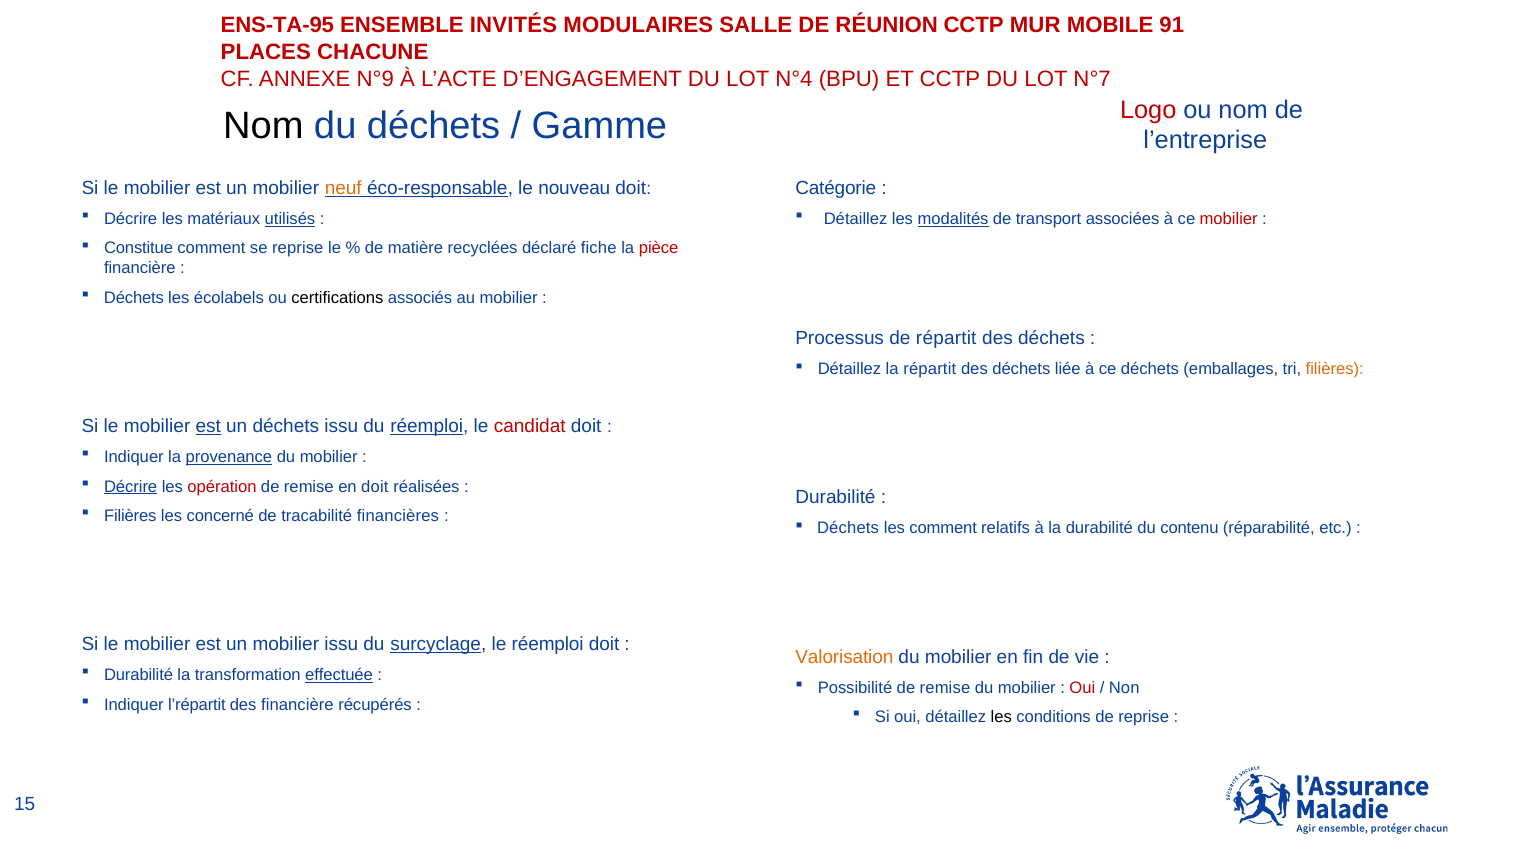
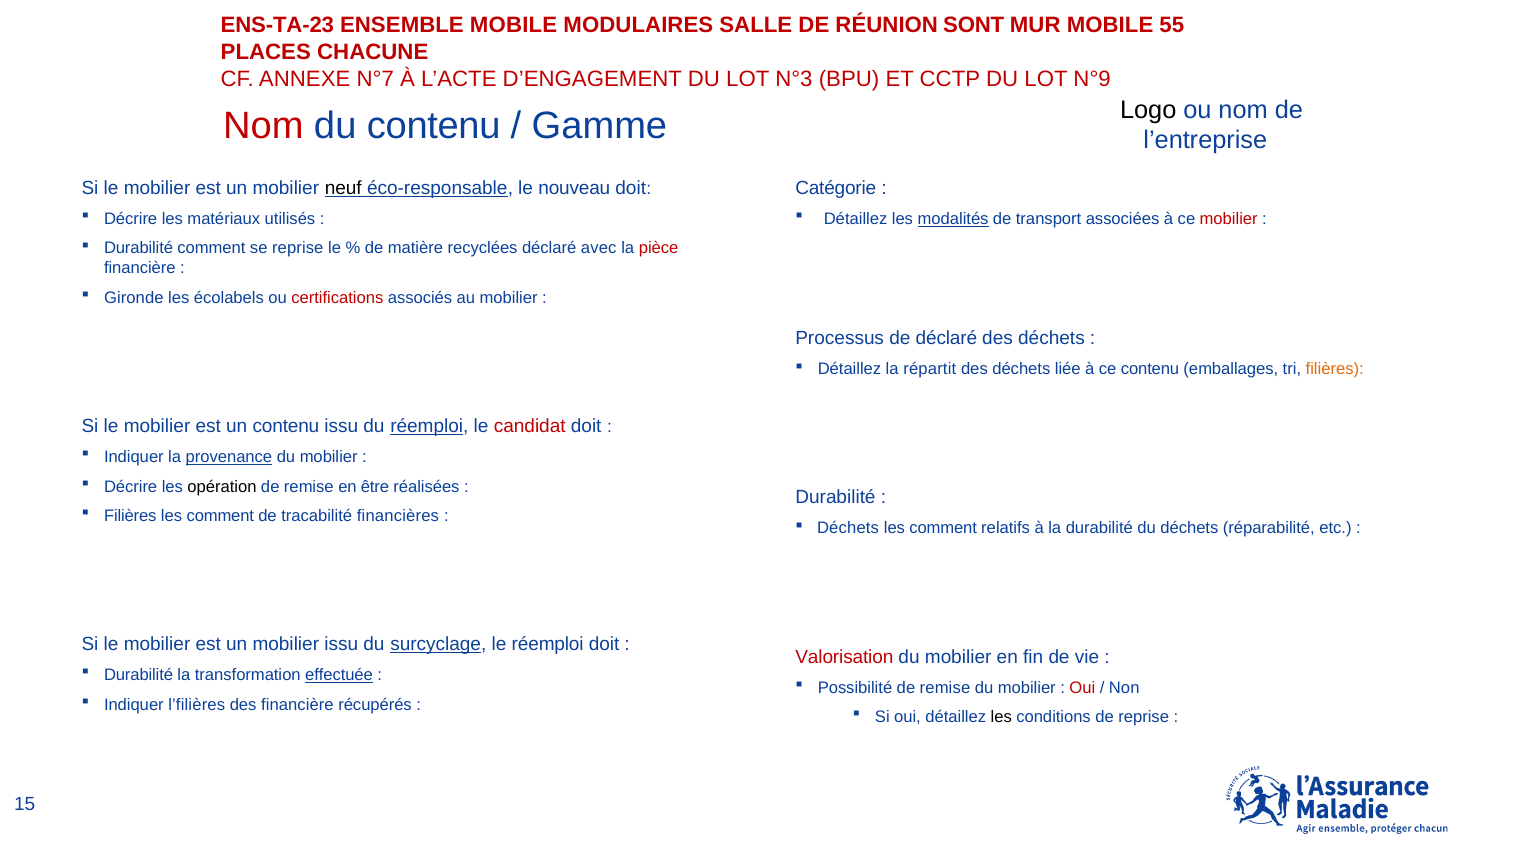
ENS-TA-95: ENS-TA-95 -> ENS-TA-23 (277, 25)
ENSEMBLE INVITÉS: INVITÉS -> MOBILE (514, 25)
RÉUNION CCTP: CCTP -> SONT (974, 25)
91: 91 -> 55 (1172, 25)
N°9: N°9 -> N°7 (375, 79)
N°4: N°4 -> N°3 (794, 79)
N°7: N°7 -> N°9 (1092, 79)
Nom colour: black -> red (263, 126)
du déchets: déchets -> contenu (434, 126)
Logo colour: red -> black (1148, 110)
neuf colour: orange -> black (343, 188)
utilisés underline: present -> none (290, 219)
Constitue: Constitue -> Durabilité (139, 248)
fiche: fiche -> avec (599, 248)
Déchets: Déchets -> Gironde (134, 298)
certifications colour: black -> red (337, 298)
de répartit: répartit -> déclaré (946, 339)
ce déchets: déchets -> contenu (1150, 369)
est underline: present -> none (208, 426)
un déchets: déchets -> contenu (286, 426)
Décrire underline: present -> none (131, 486)
opération colour: red -> black (222, 486)
en doit: doit -> être (375, 486)
concerné: concerné -> comment (220, 516)
du contenu: contenu -> déchets (1189, 528)
Valorisation colour: orange -> red (844, 657)
l’répartit: l’répartit -> l’filières (197, 704)
